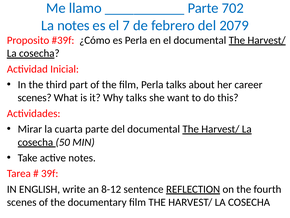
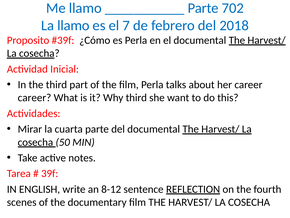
La notes: notes -> llamo (73, 25)
2079: 2079 -> 2018 (234, 25)
scenes: scenes -> career (34, 98)
Why talks: talks -> third (136, 98)
